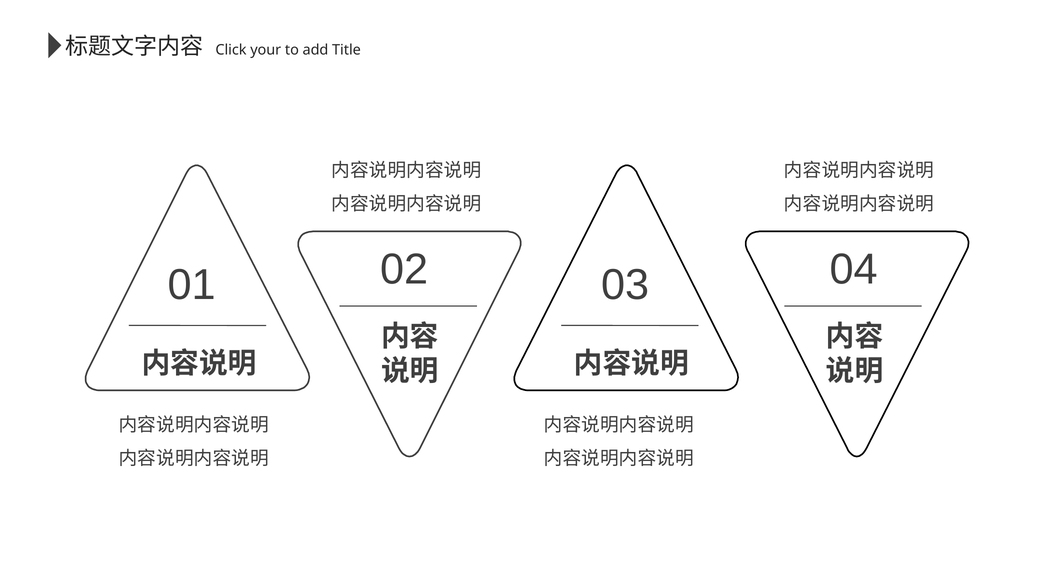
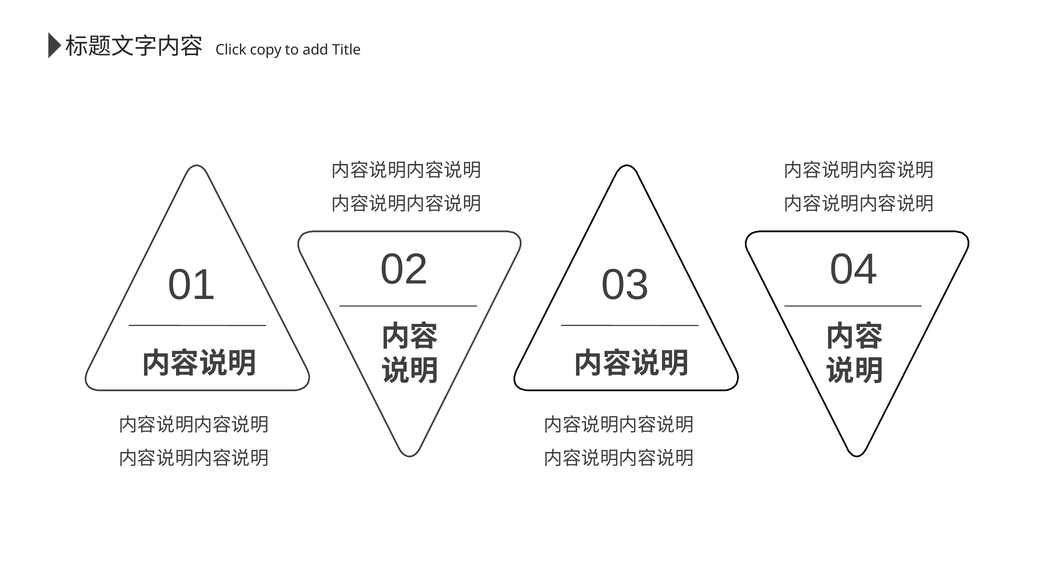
your: your -> copy (266, 50)
